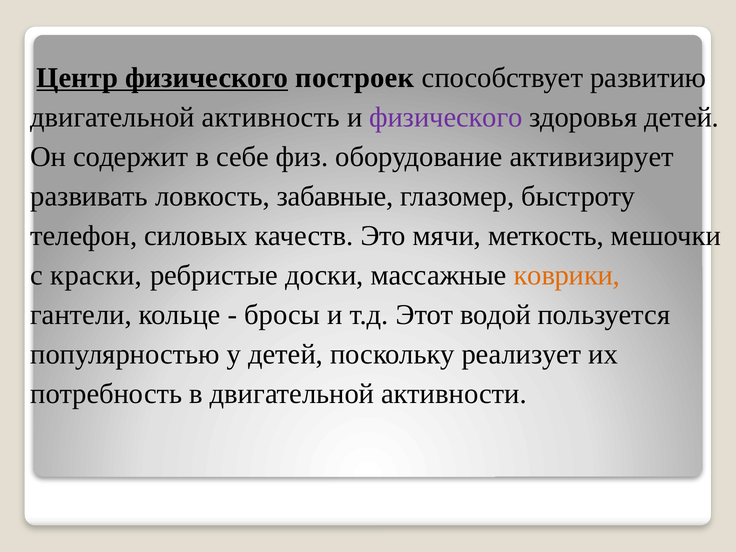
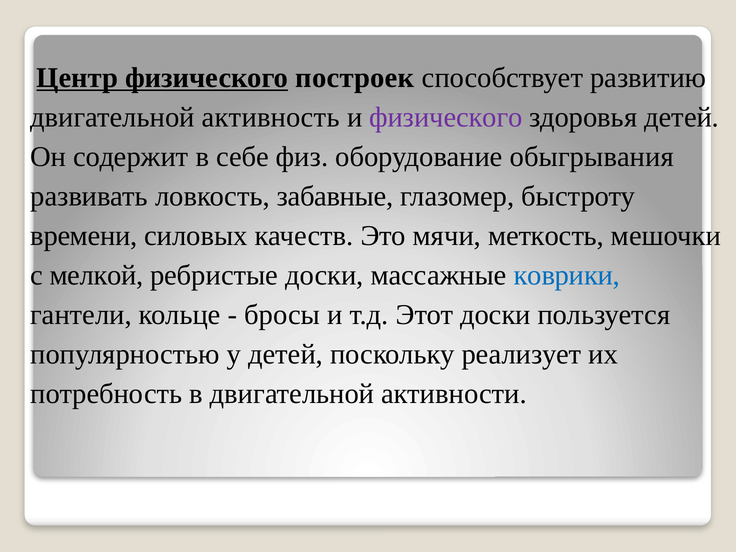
активизирует: активизирует -> обыгрывания (592, 157)
телефон: телефон -> времени (84, 236)
краски: краски -> мелкой (97, 275)
коврики colour: orange -> blue (567, 275)
Этот водой: водой -> доски (495, 315)
